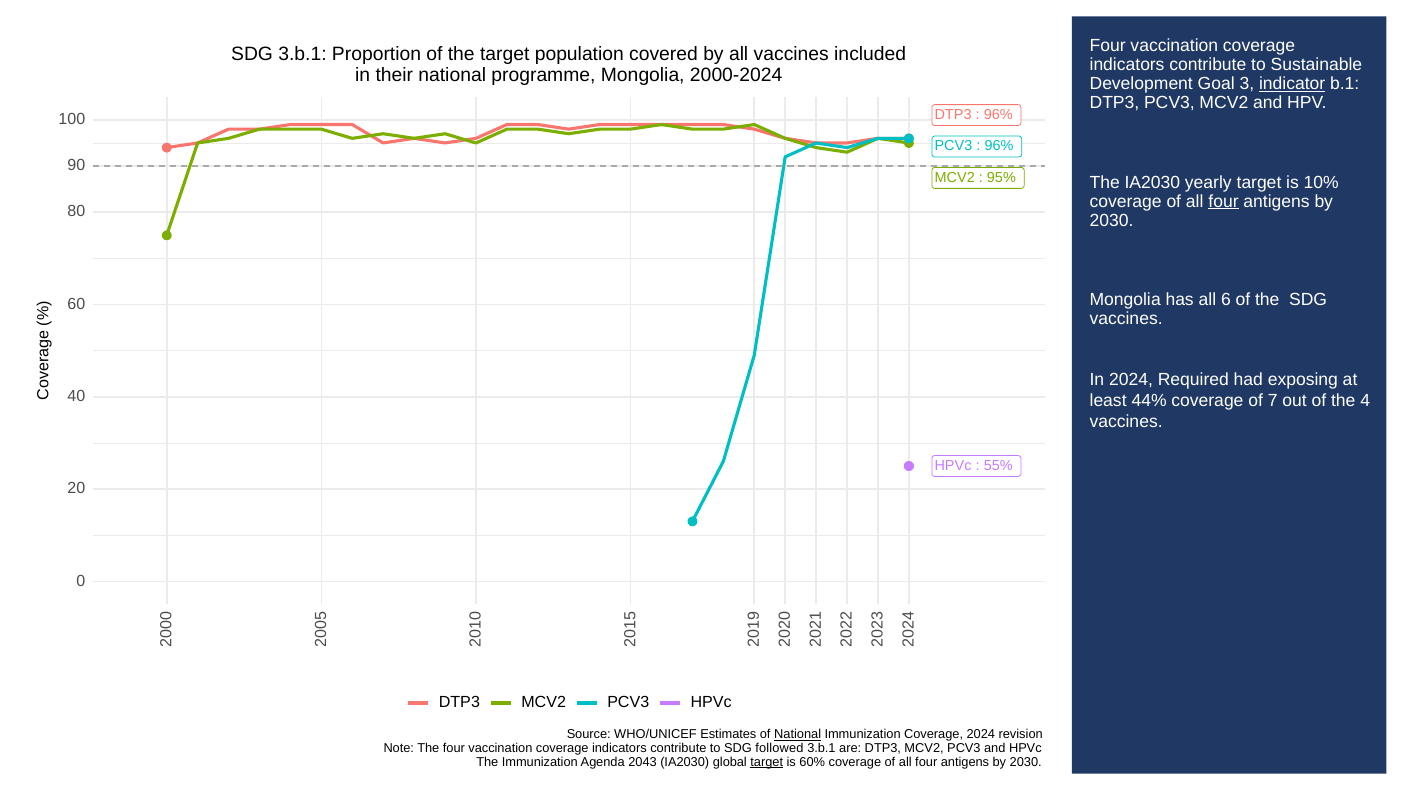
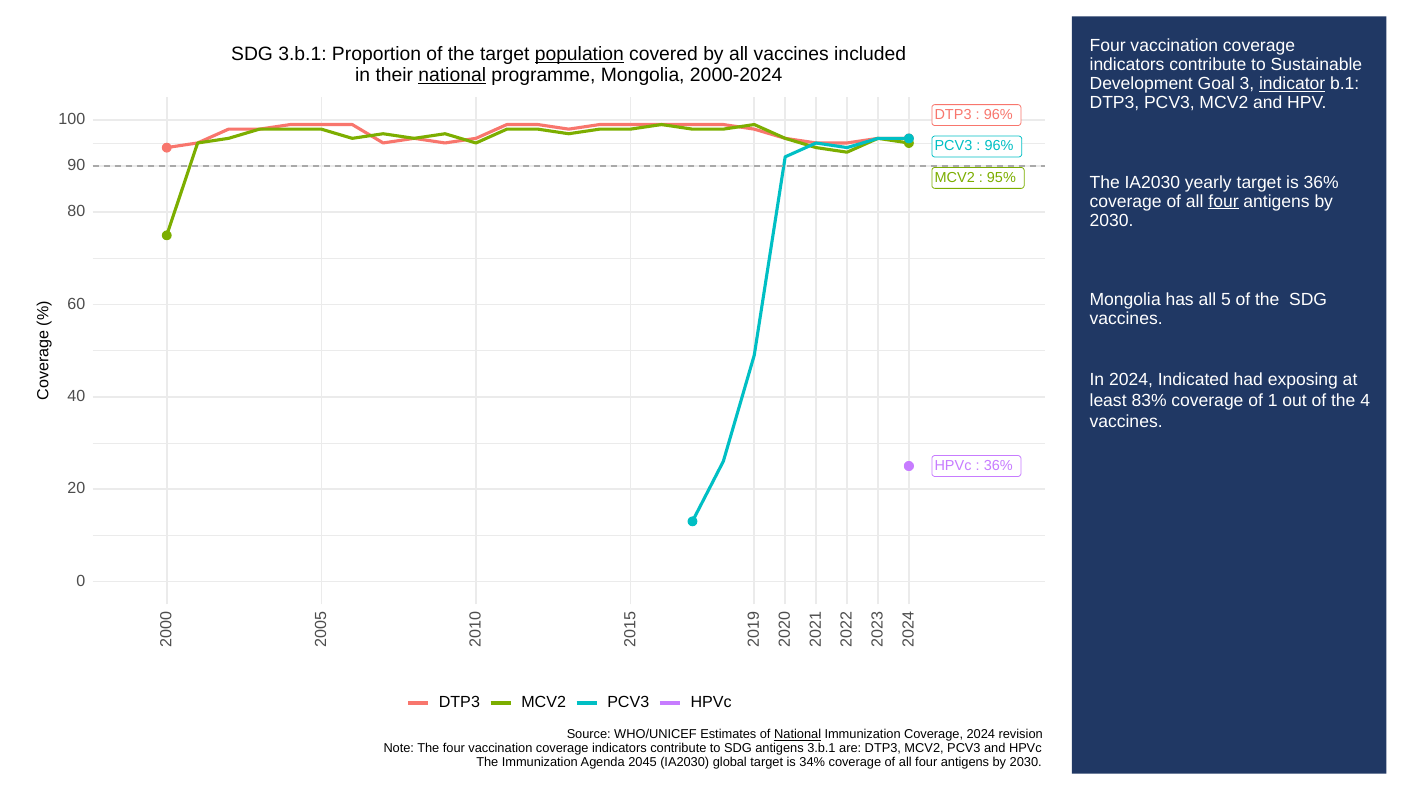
population underline: none -> present (579, 54)
national underline: none -> present (452, 75)
is 10%: 10% -> 36% (1321, 182)
all 6: 6 -> 5 (1226, 300)
Required: Required -> Indicated (1193, 380)
44%: 44% -> 83% (1149, 401)
of 7: 7 -> 1 (1273, 401)
55%: 55% -> 36% (998, 465)
SDG followed: followed -> antigens (780, 748)
2043: 2043 -> 2045 (643, 762)
target underline: present -> none (767, 762)
60%: 60% -> 34% (812, 762)
